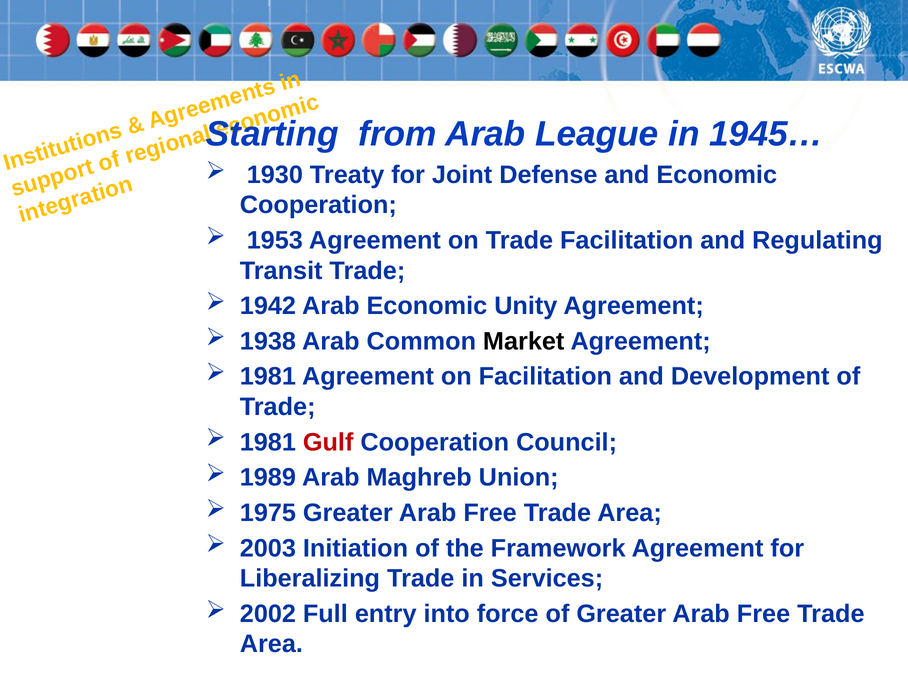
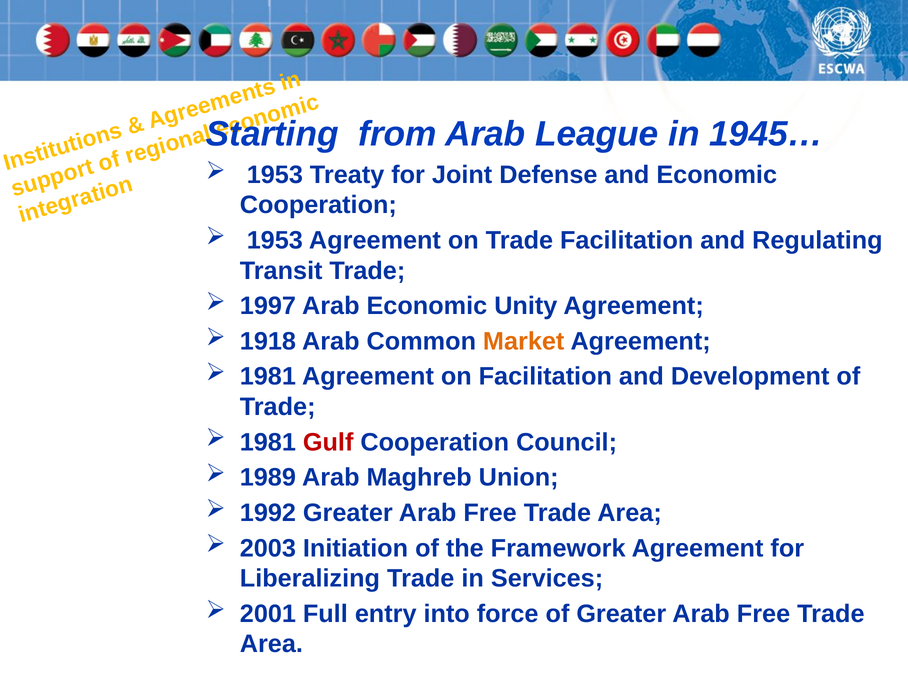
1930: 1930 -> 1953 (275, 175)
1942: 1942 -> 1997 (268, 306)
1938: 1938 -> 1918 (268, 341)
Market colour: black -> orange (524, 341)
1975: 1975 -> 1992 (268, 513)
2002: 2002 -> 2001 (268, 614)
